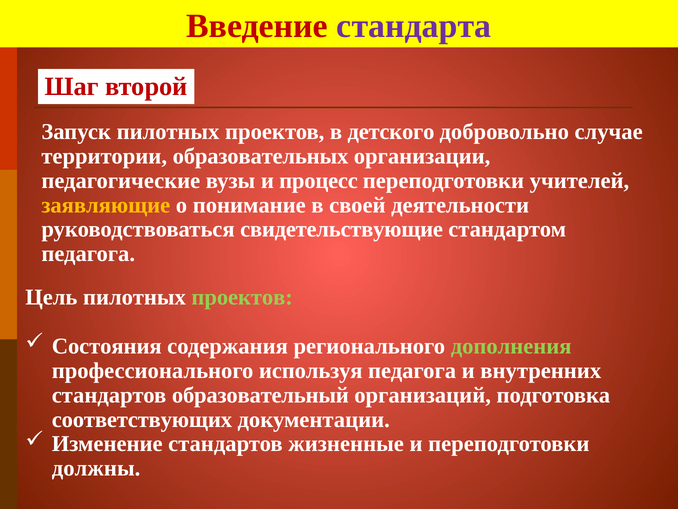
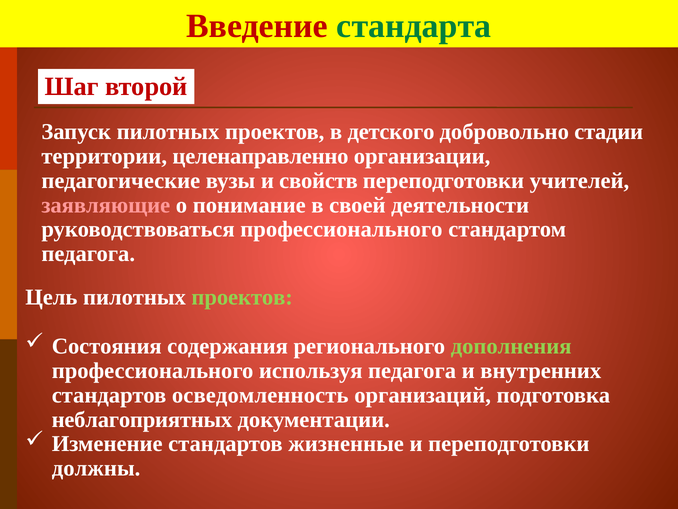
стандарта colour: purple -> green (414, 26)
случае: случае -> стадии (609, 132)
образовательных: образовательных -> целенаправленно (261, 156)
процесс: процесс -> свойств (318, 180)
заявляющие colour: yellow -> pink (106, 205)
руководствоваться свидетельствующие: свидетельствующие -> профессионального (341, 229)
образовательный: образовательный -> осведомленность (260, 395)
соответствующих: соответствующих -> неблагоприятных (142, 419)
